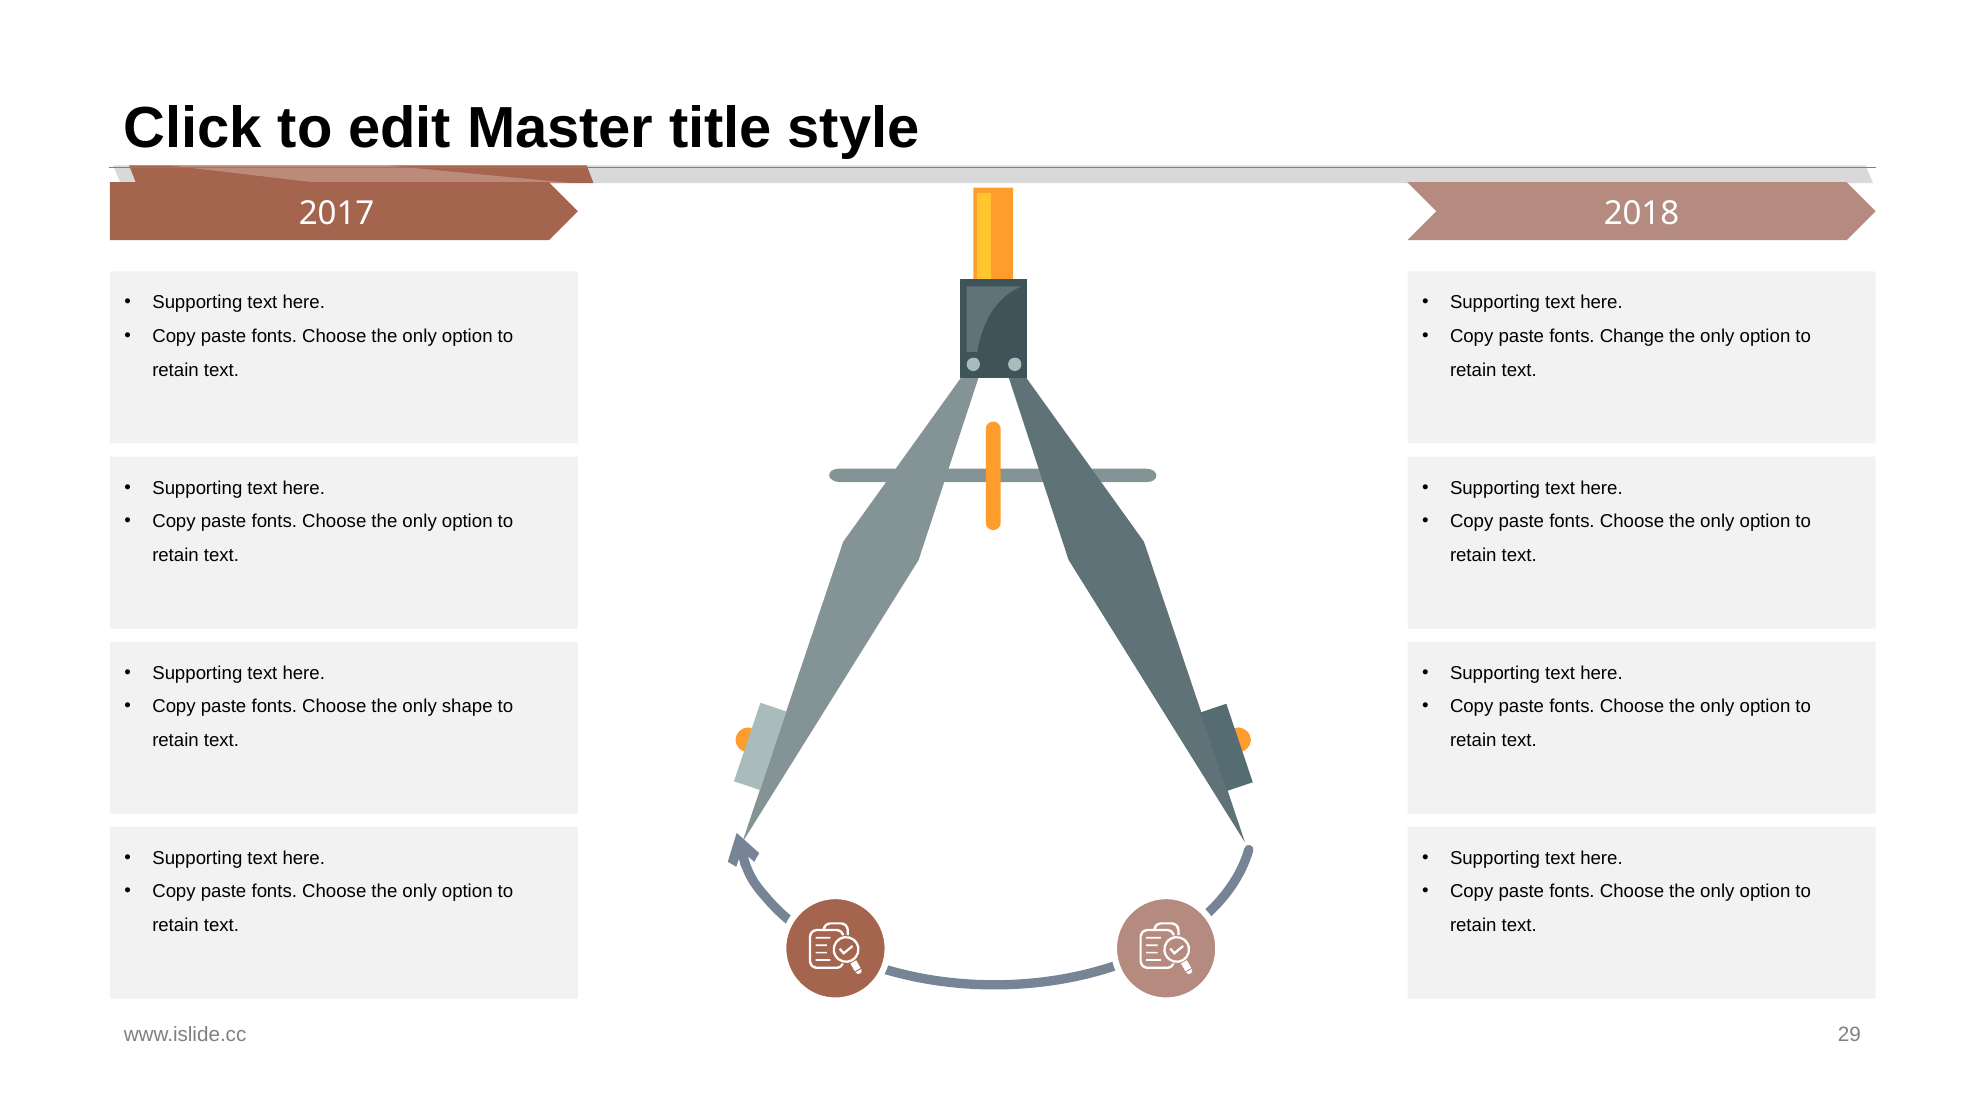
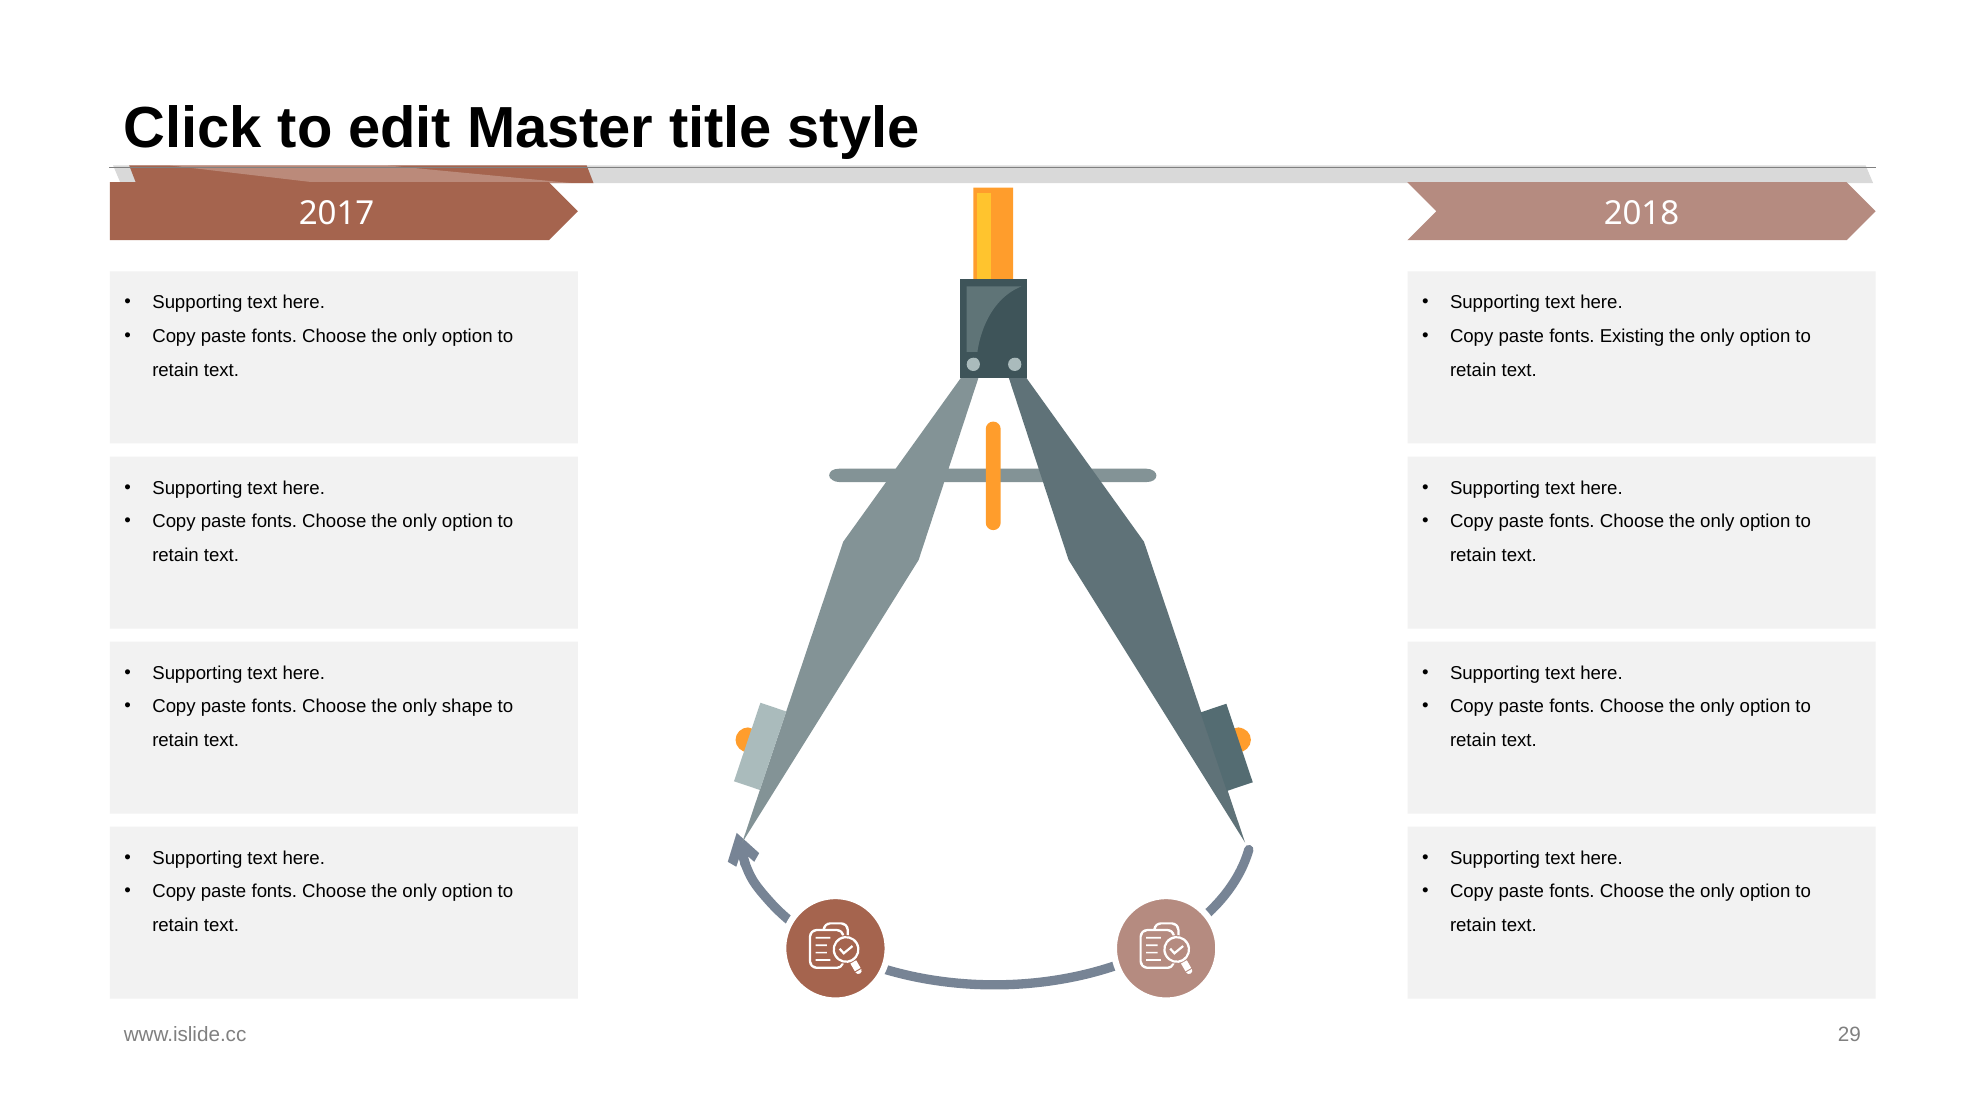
Change: Change -> Existing (1632, 336)
